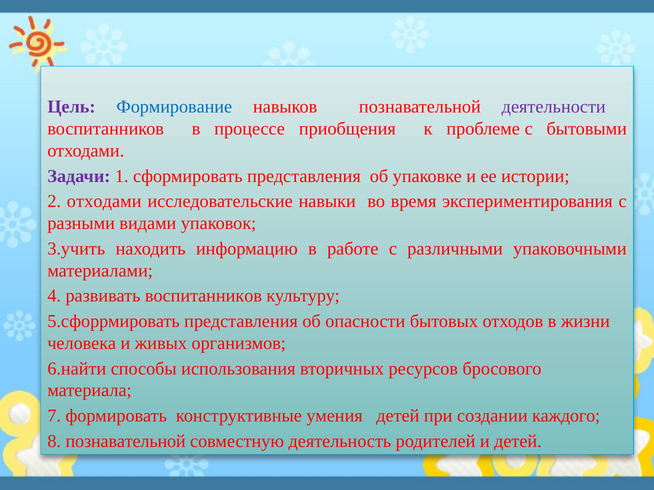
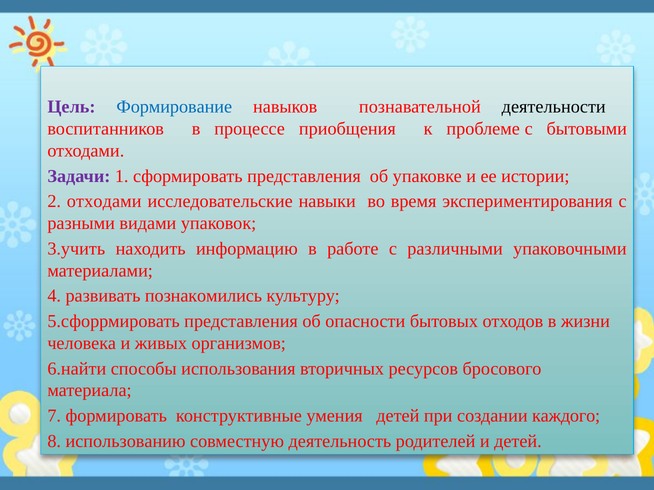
деятельности colour: purple -> black (554, 107)
развивать воспитанников: воспитанников -> познакомились (204, 296)
8 познавательной: познавательной -> использованию (126, 442)
